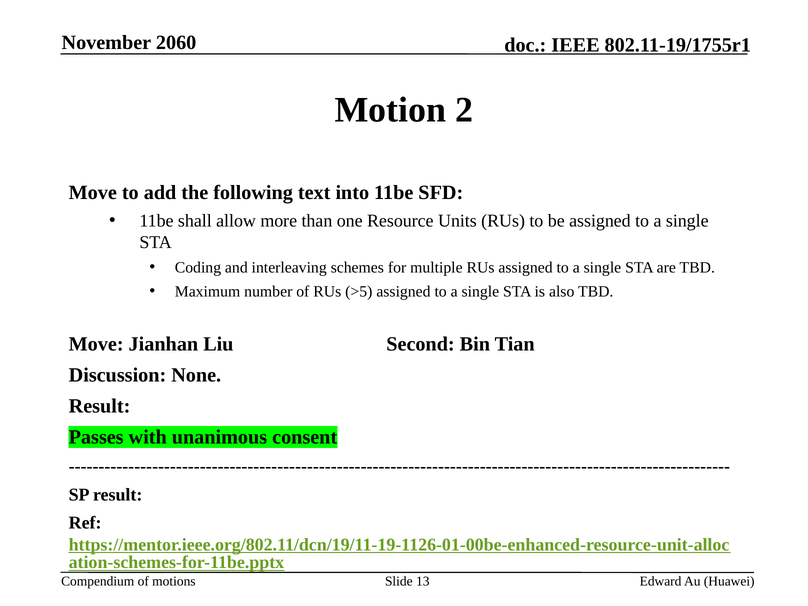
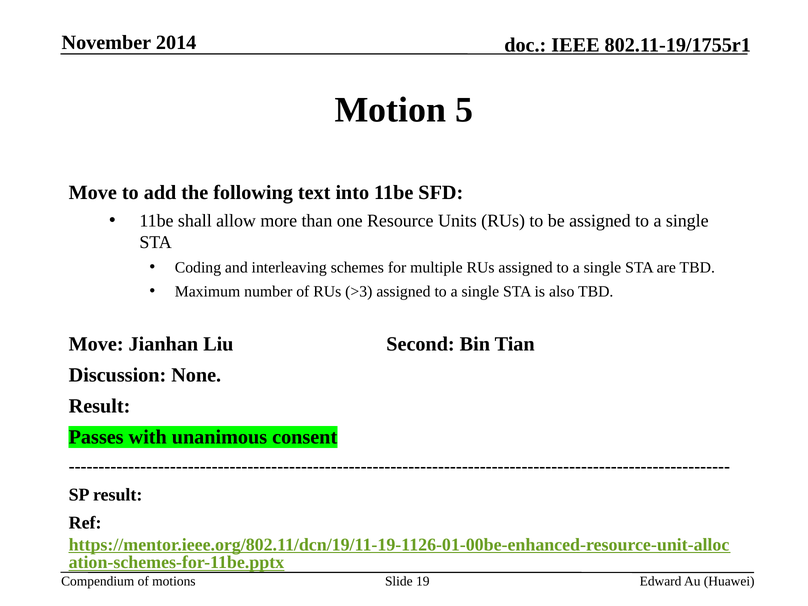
2060: 2060 -> 2014 (176, 43)
2: 2 -> 5 (464, 110)
>5: >5 -> >3 (359, 292)
13: 13 -> 19 (423, 581)
